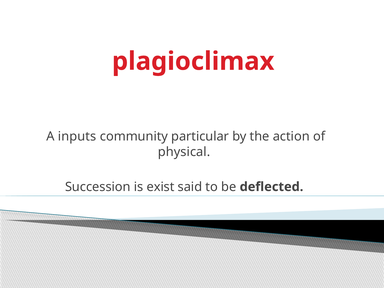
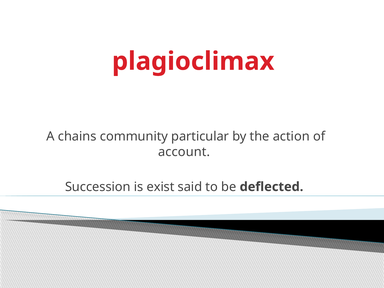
inputs: inputs -> chains (77, 136)
physical: physical -> account (184, 152)
